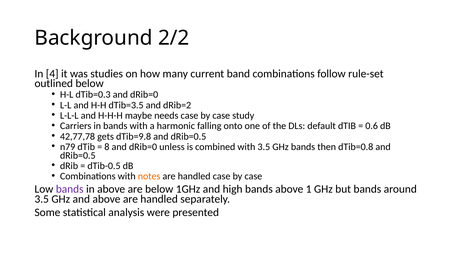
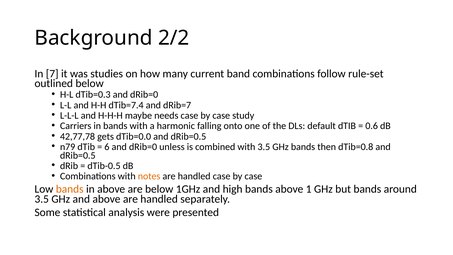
4: 4 -> 7 (52, 74)
dTib=3.5: dTib=3.5 -> dTib=7.4 (126, 105)
dRib=2: dRib=2 -> dRib=7 (177, 105)
dTib=9.8: dTib=9.8 -> dTib=0.0 (134, 136)
8: 8 -> 6 (107, 147)
bands colour: purple -> orange (70, 189)
